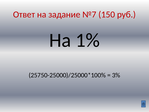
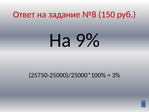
№7: №7 -> №8 (89, 14)
1%: 1% -> 9% (88, 40)
